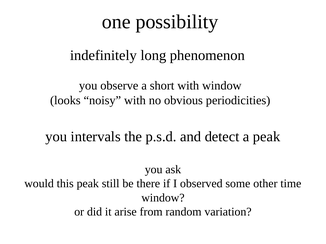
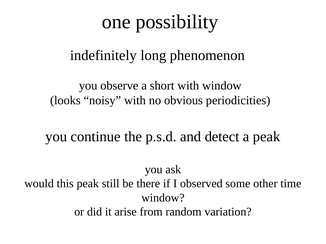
intervals: intervals -> continue (96, 137)
